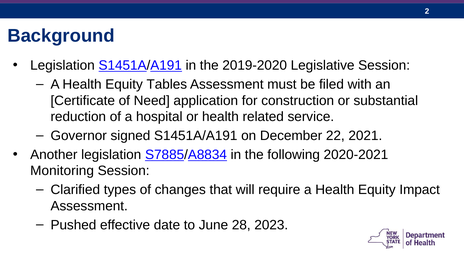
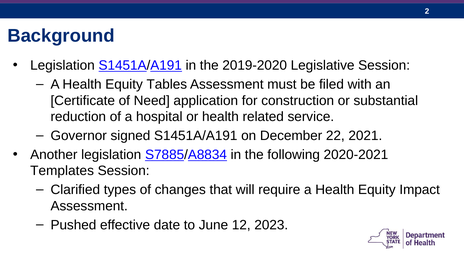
Monitoring: Monitoring -> Templates (62, 171)
28: 28 -> 12 (241, 225)
